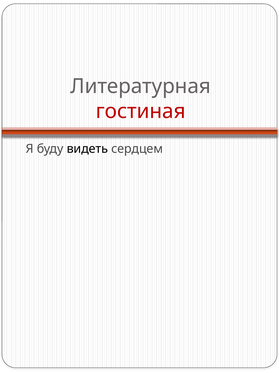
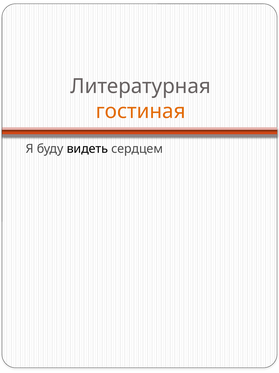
гостиная colour: red -> orange (141, 111)
